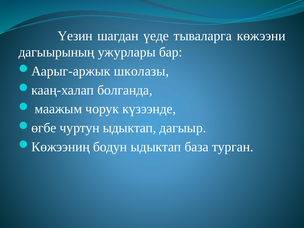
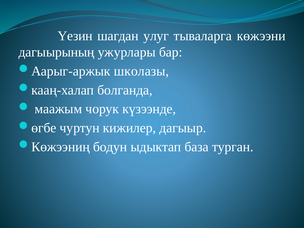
үеде: үеде -> улуг (156, 36)
чуртун ыдыктап: ыдыктап -> кижилер (130, 128)
